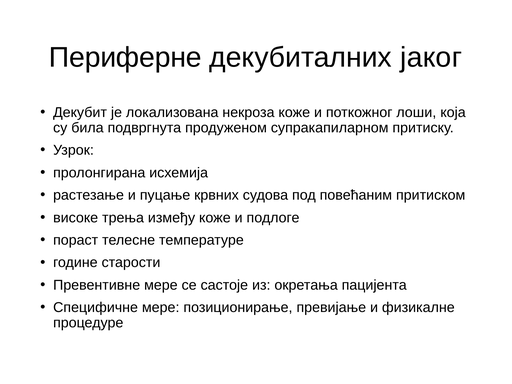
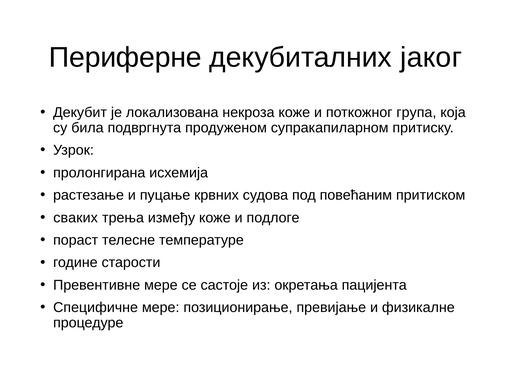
лоши: лоши -> група (416, 112)
високе: високе -> сваких (76, 218)
